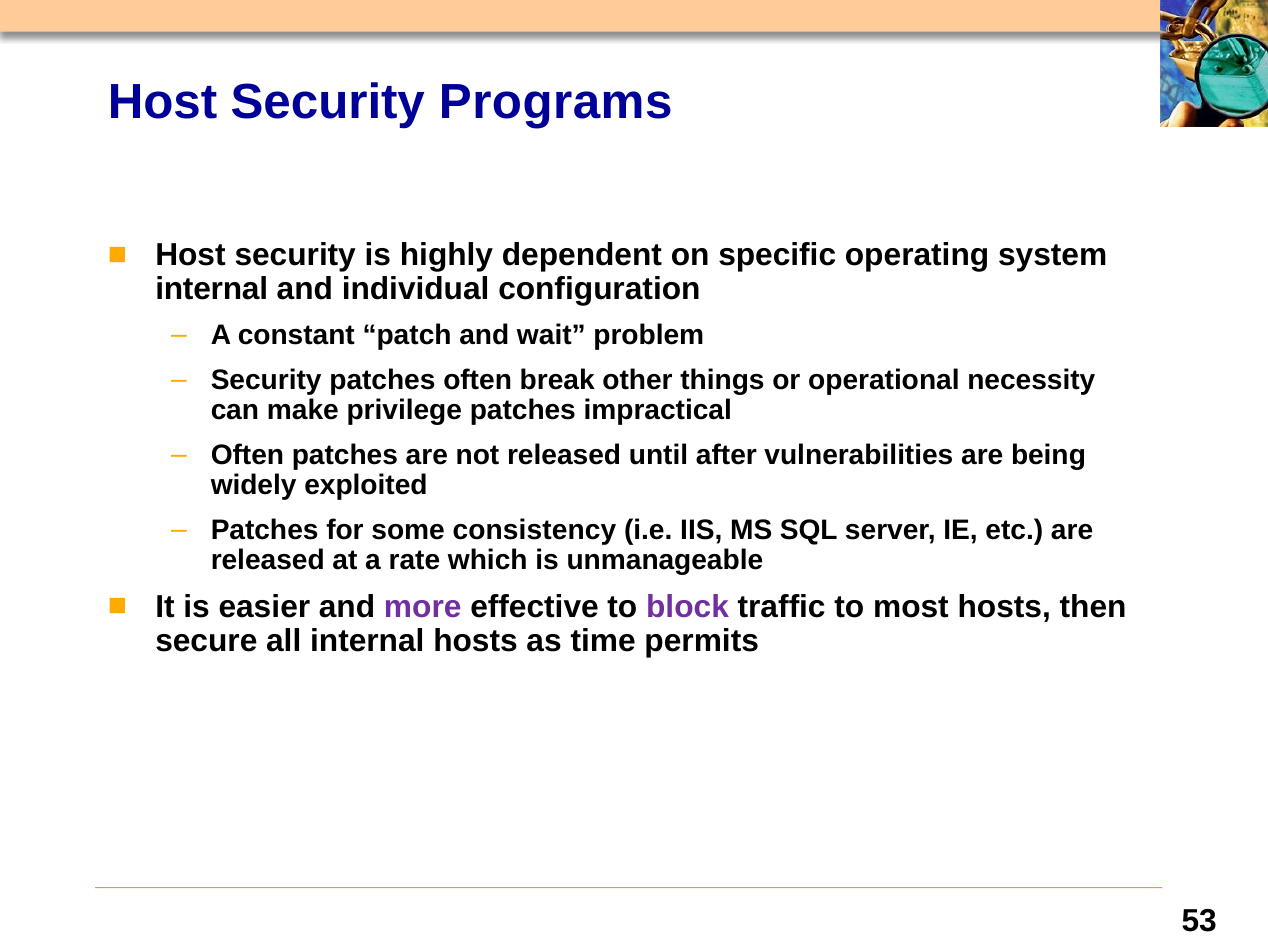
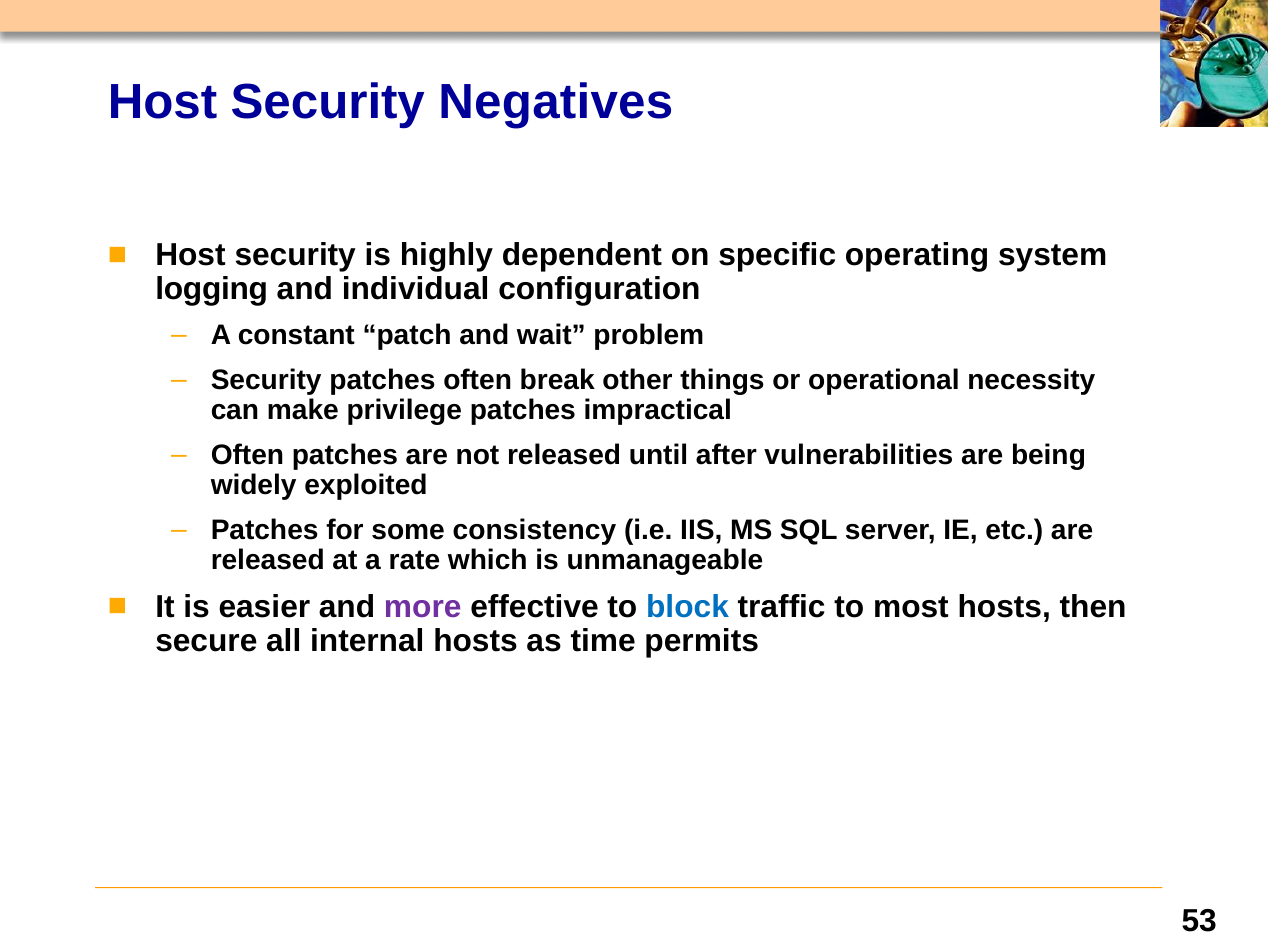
Programs: Programs -> Negatives (556, 102)
internal: internal -> logging (212, 289)
block colour: purple -> blue (688, 607)
